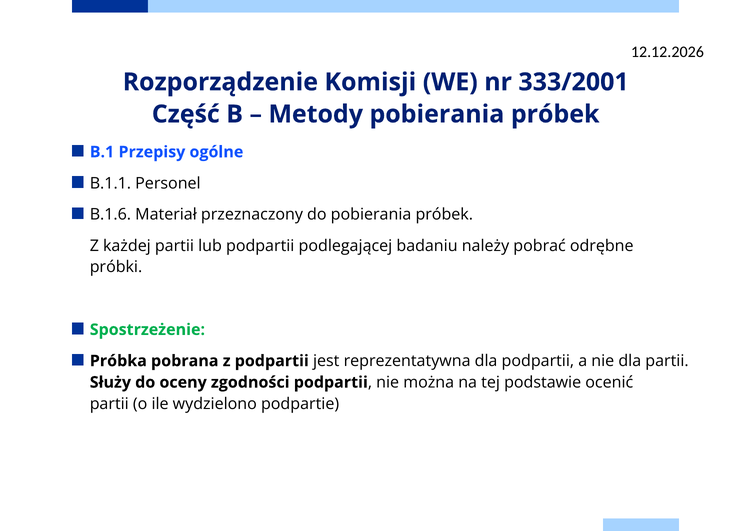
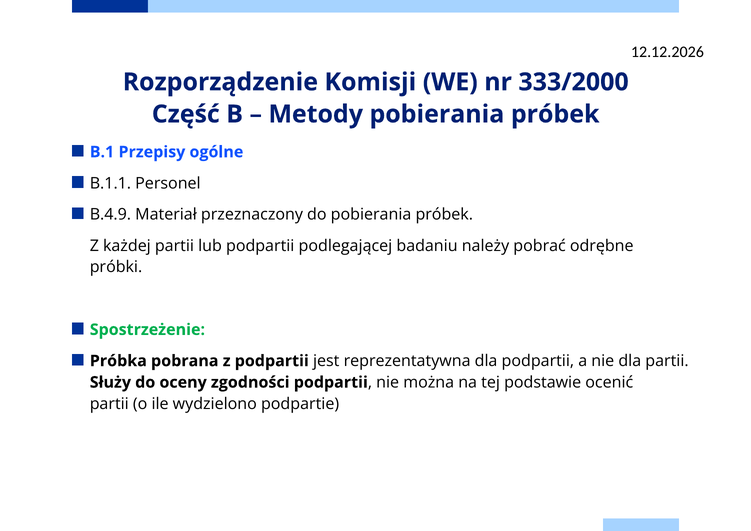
333/2001: 333/2001 -> 333/2000 (574, 82)
B.1.6: B.1.6 -> B.4.9 (110, 214)
